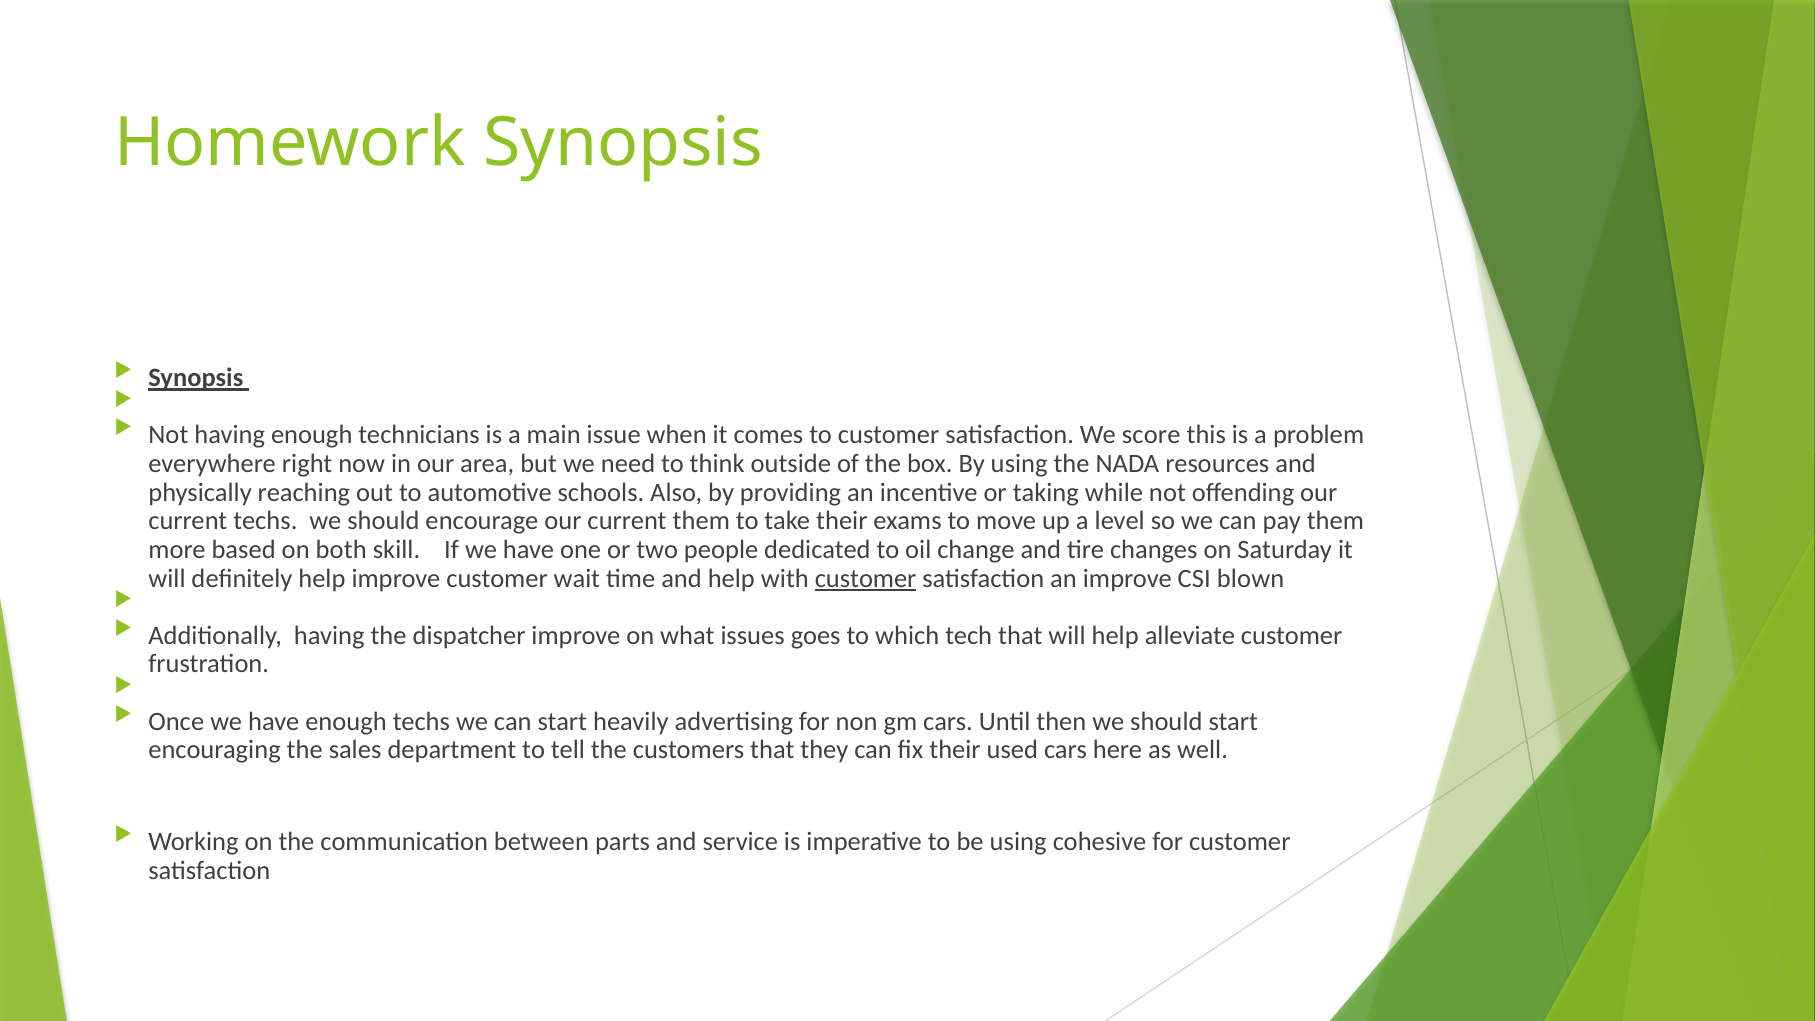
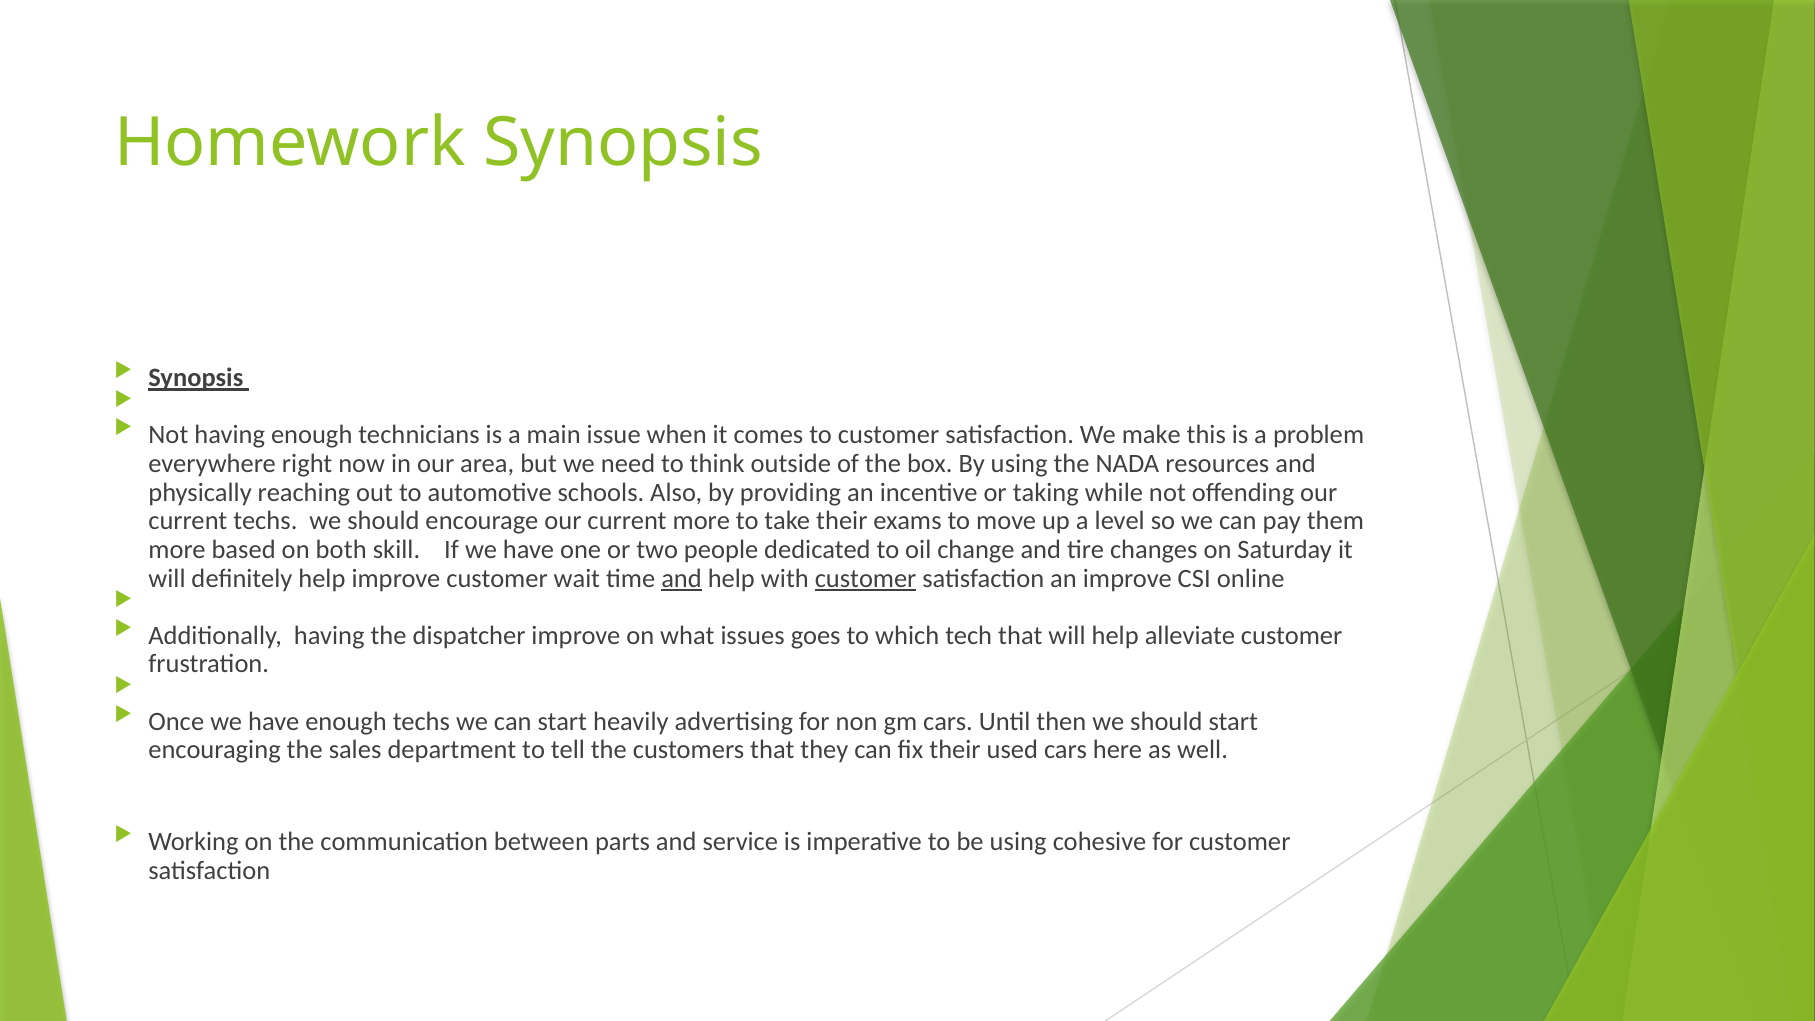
score: score -> make (1151, 435)
current them: them -> more (701, 521)
and underline: none -> present (682, 578)
blown: blown -> online (1251, 578)
